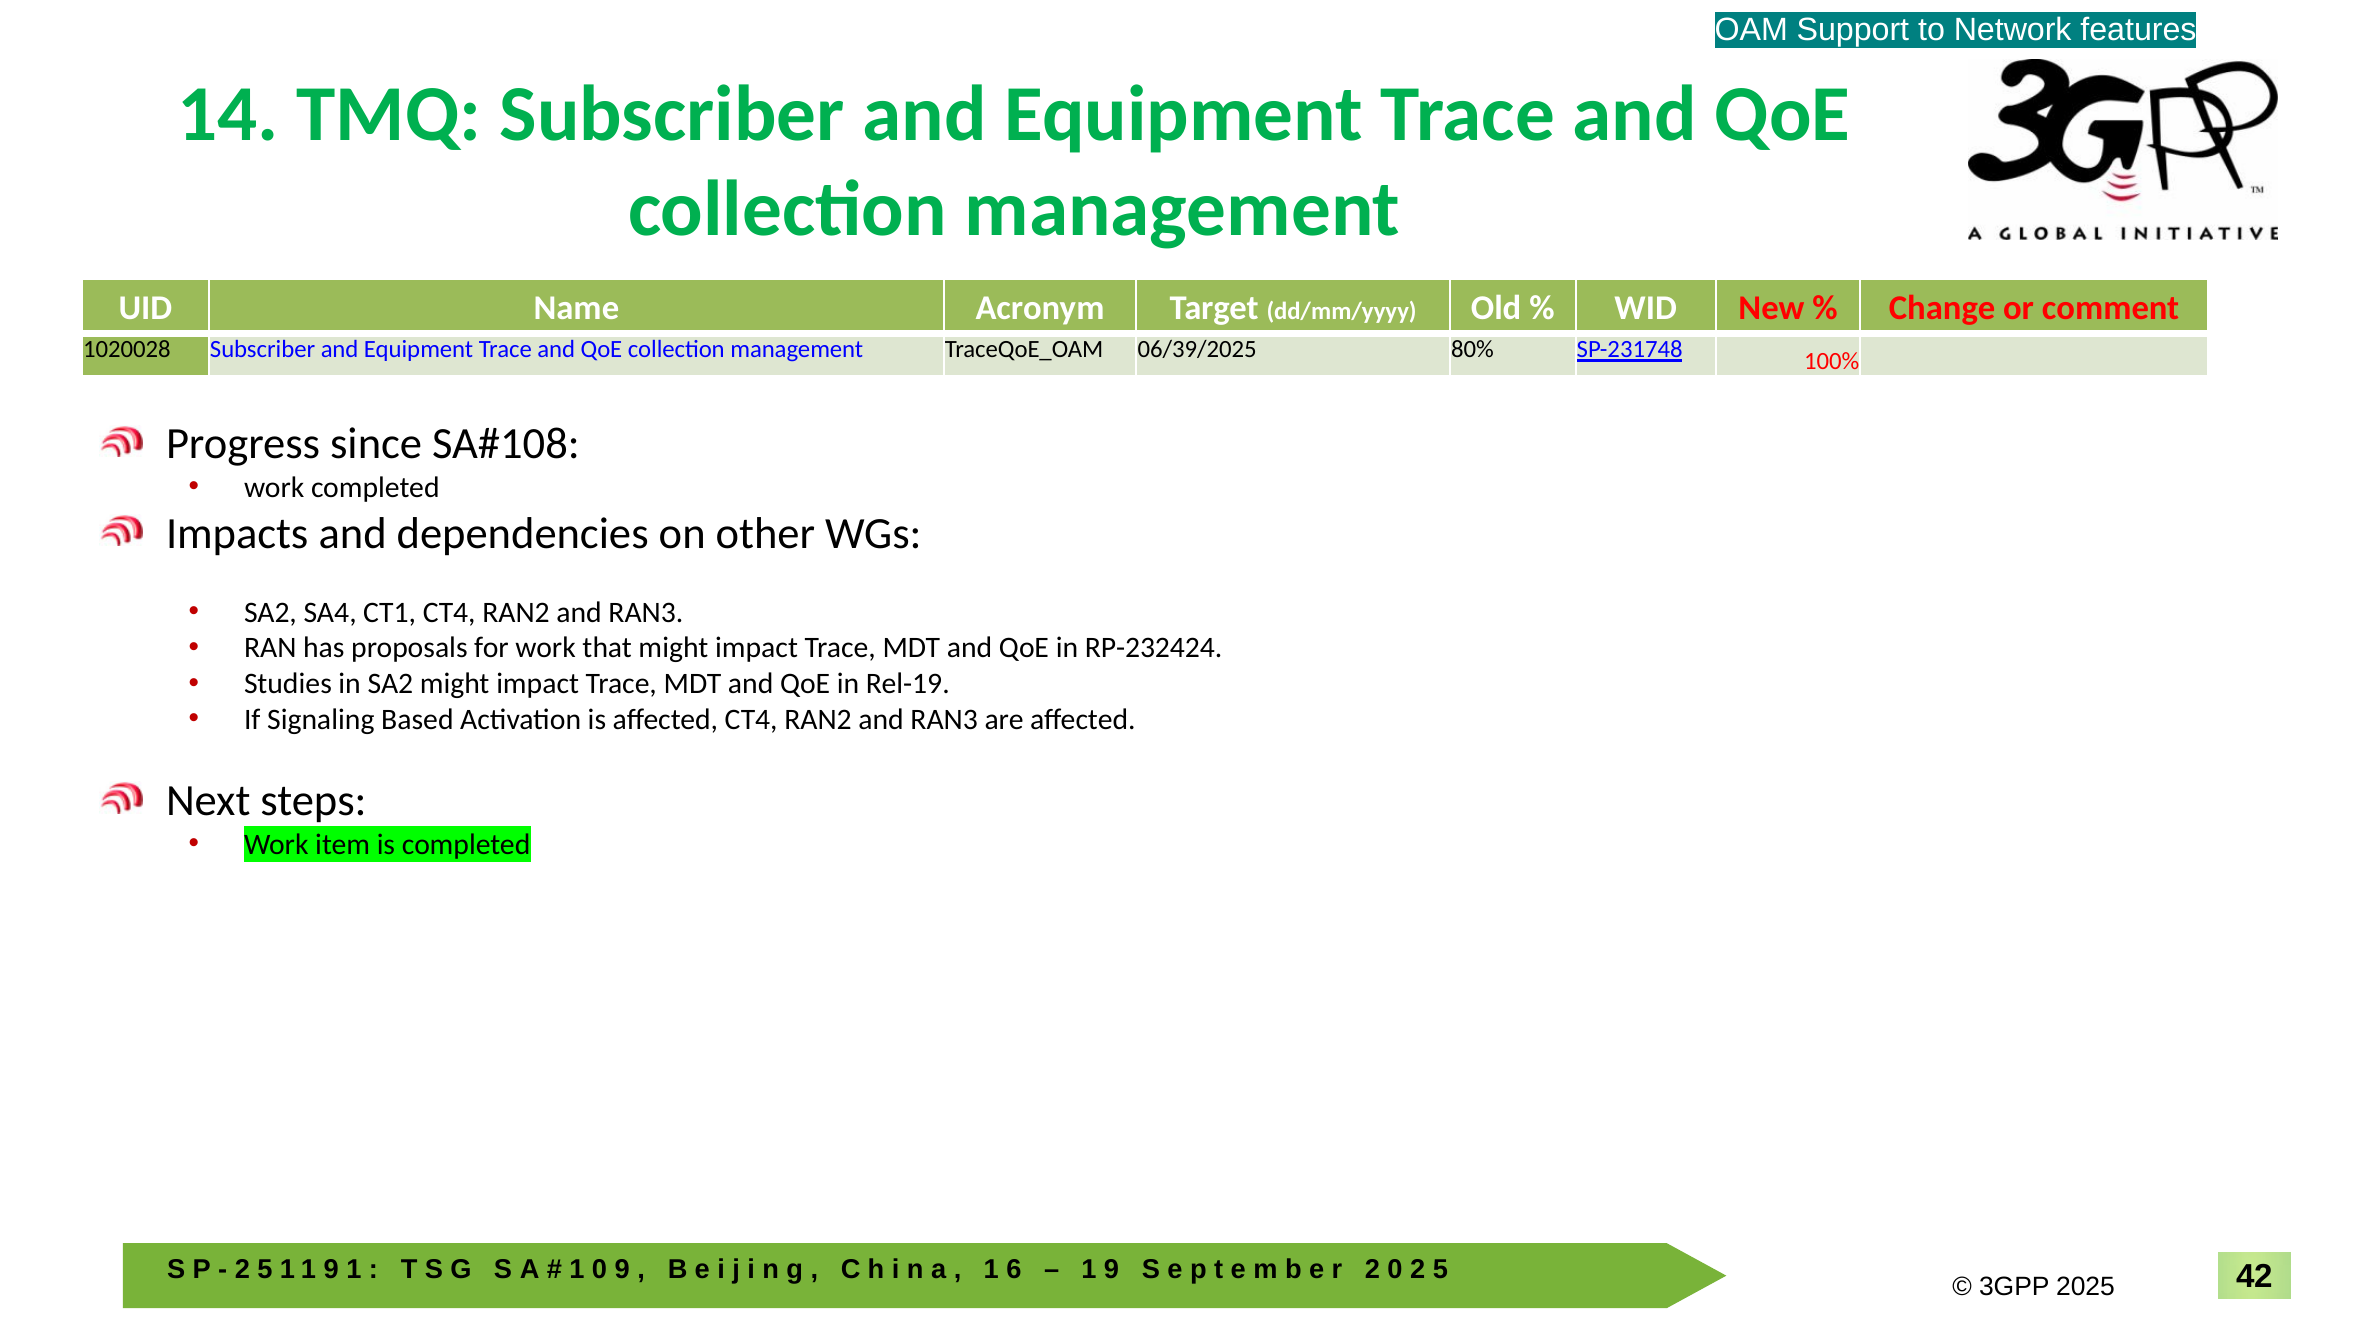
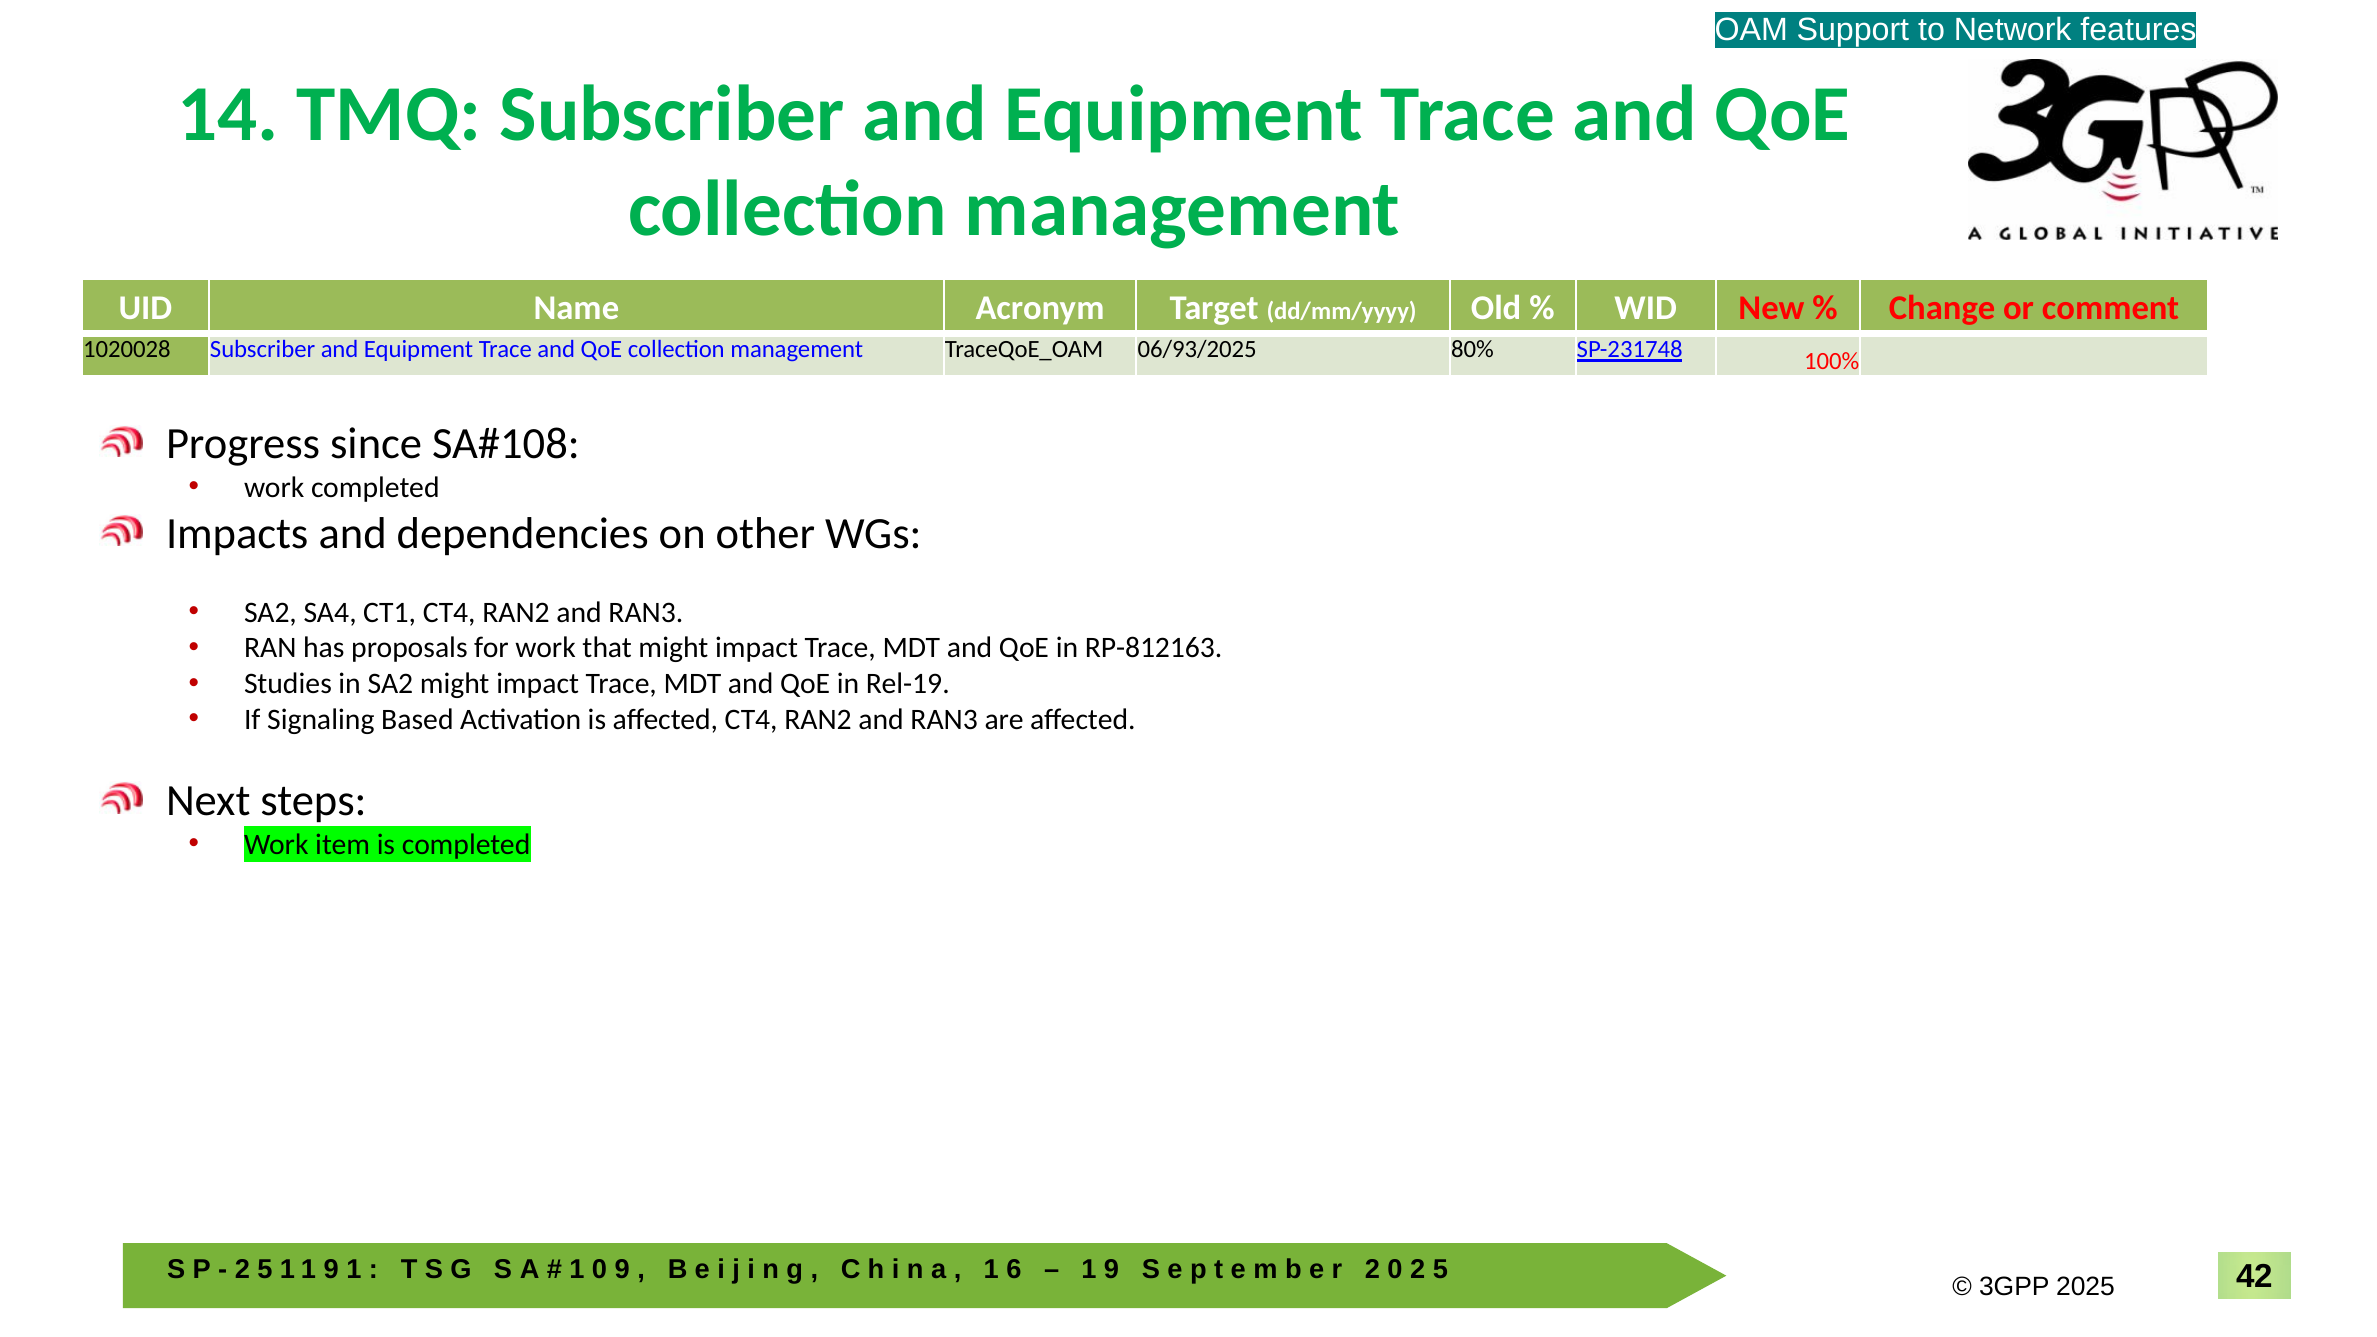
06/39/2025: 06/39/2025 -> 06/93/2025 (1197, 350)
RP-232424: RP-232424 -> RP-812163 (1154, 648)
